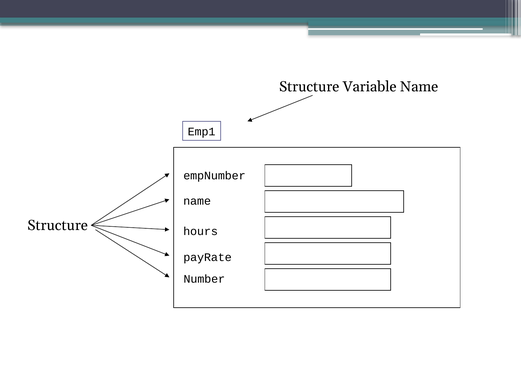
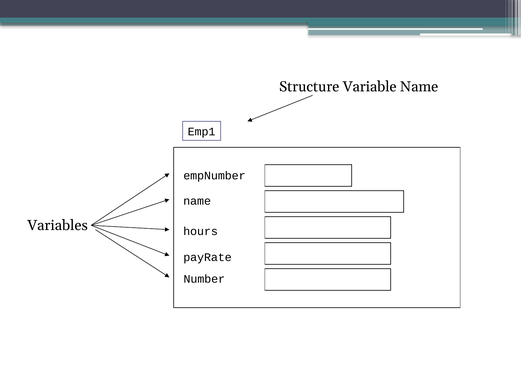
Structure: Structure -> Variables (58, 226)
